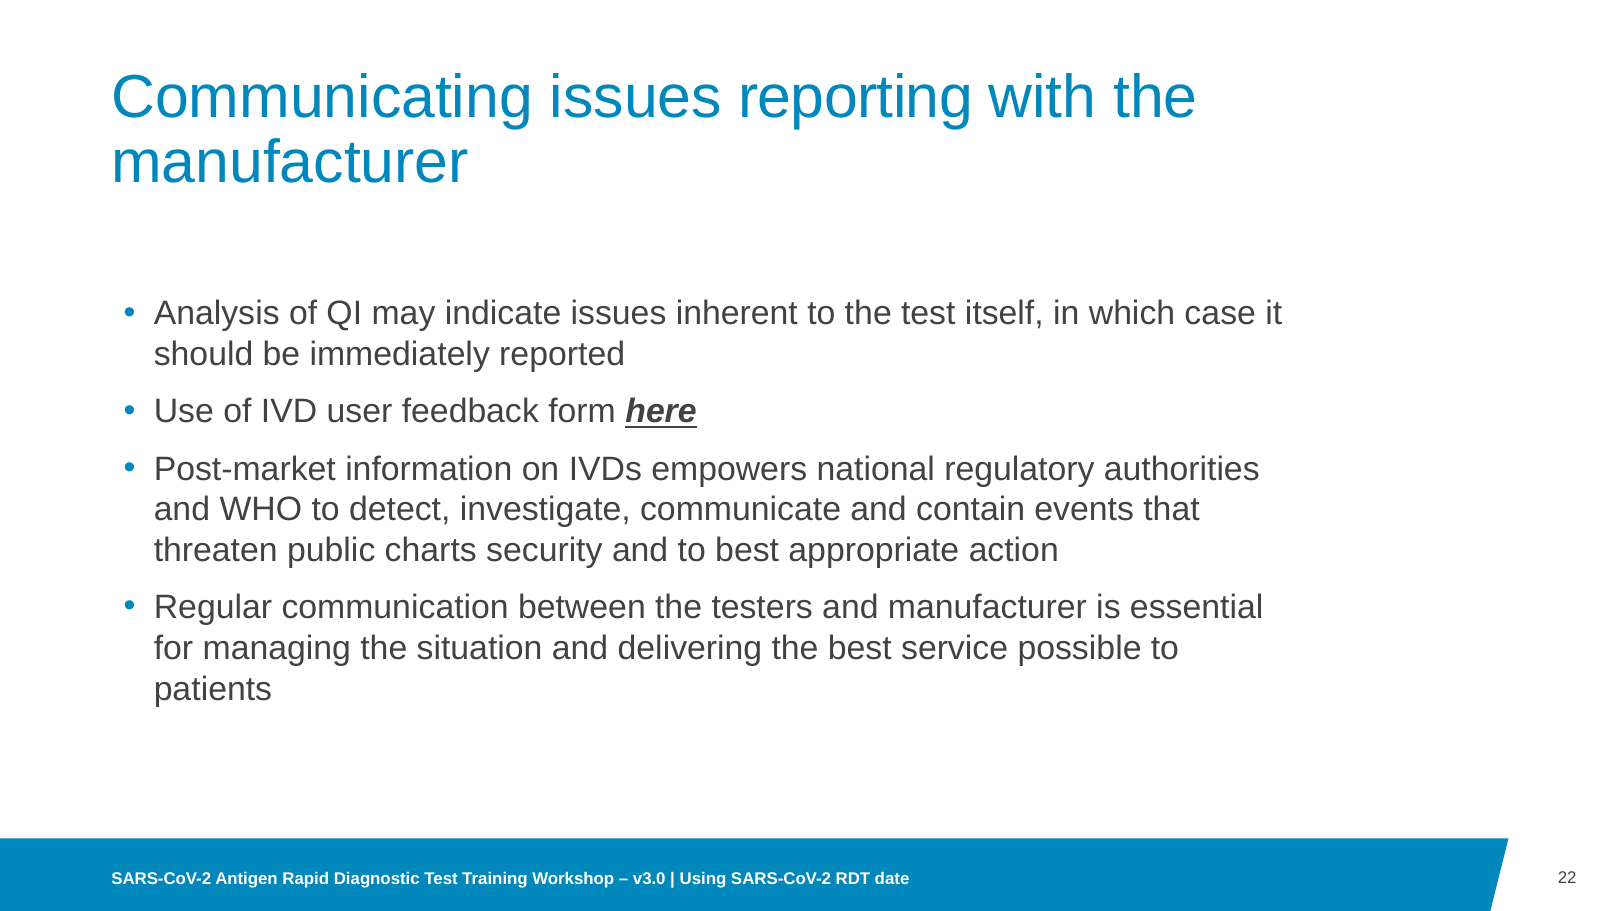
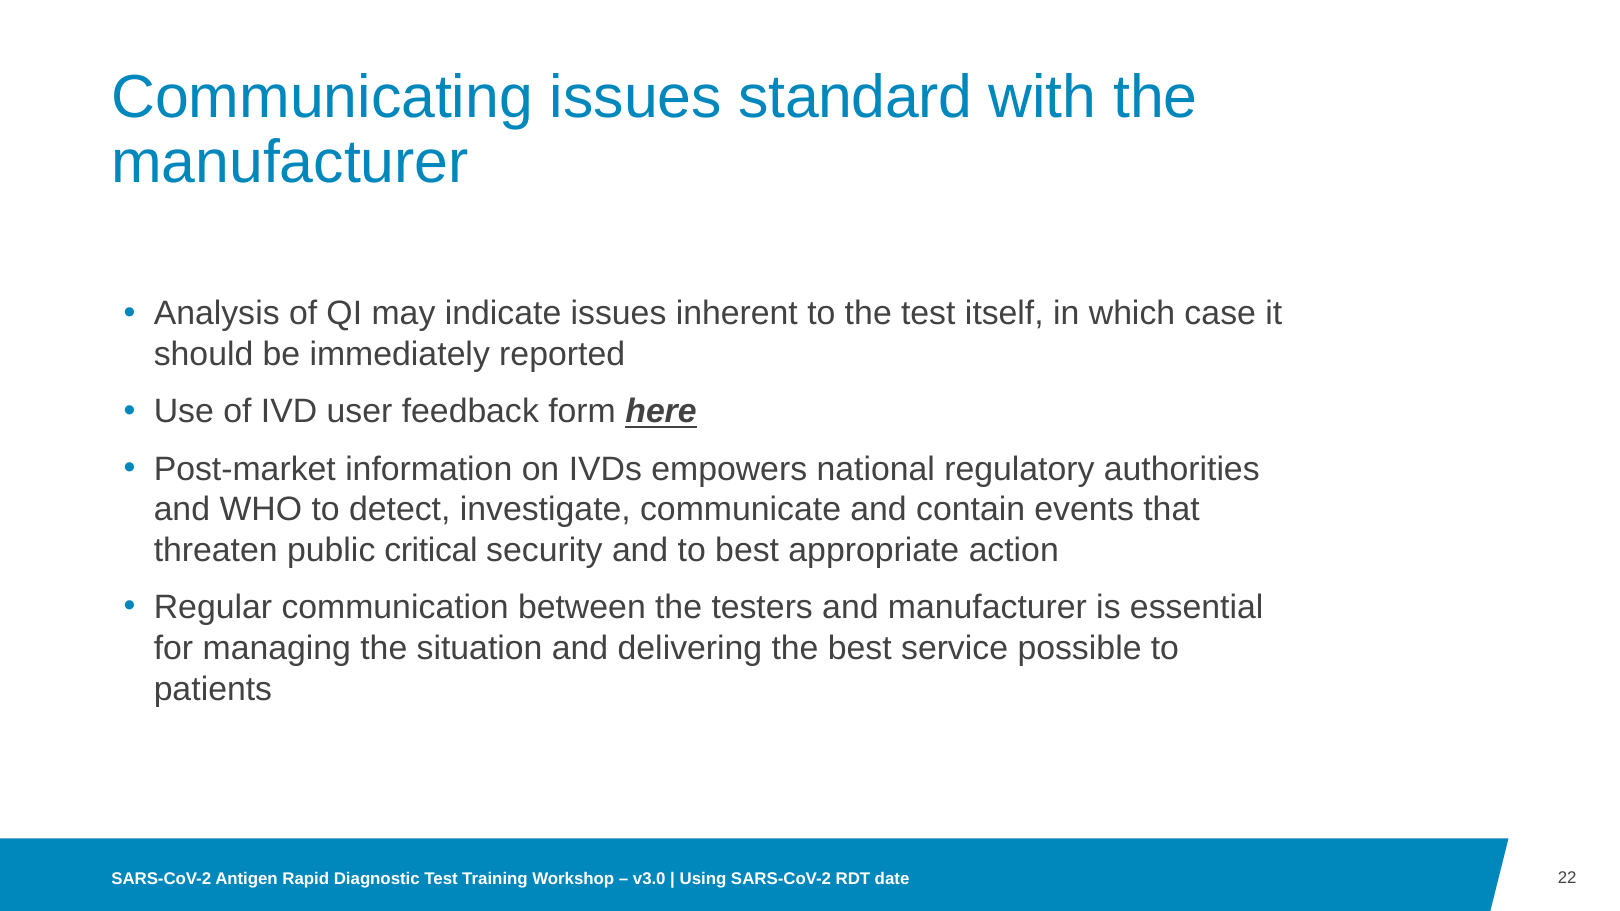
reporting: reporting -> standard (855, 97)
charts: charts -> critical (431, 550)
